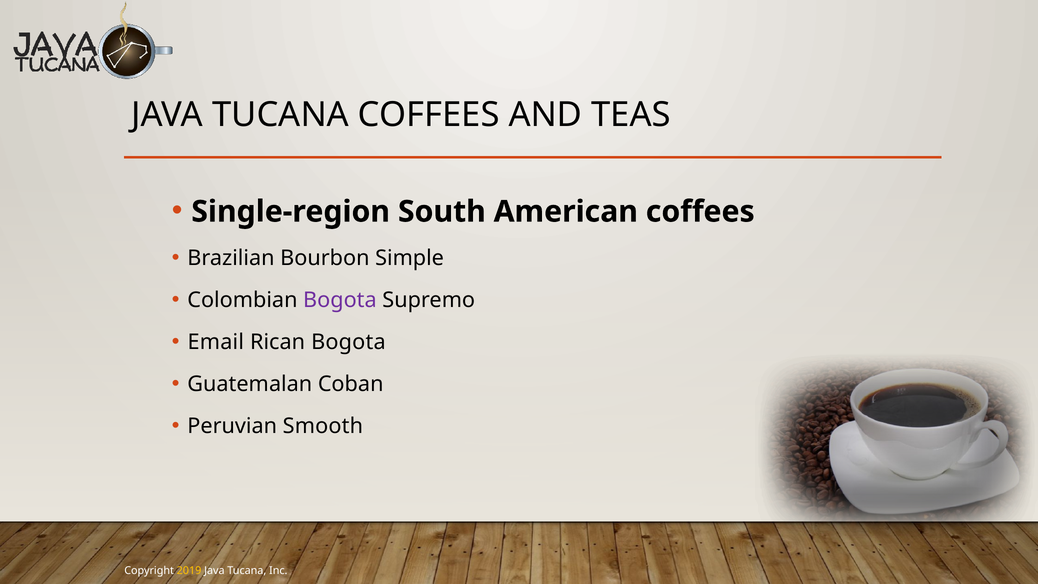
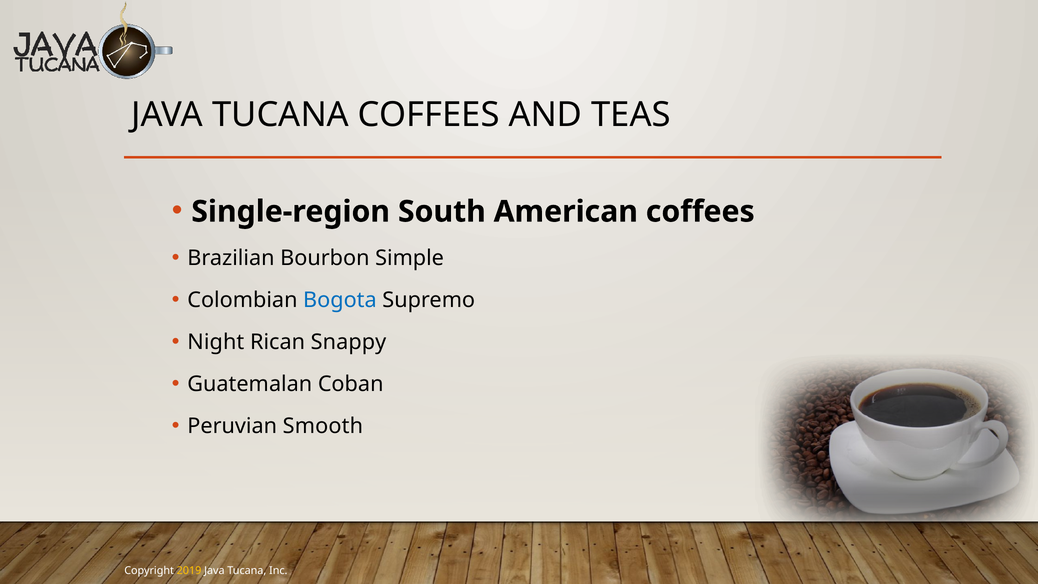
Bogota colour: purple -> blue (340, 300)
Email: Email -> Night (216, 342)
Rican Bogota: Bogota -> Snappy (348, 342)
